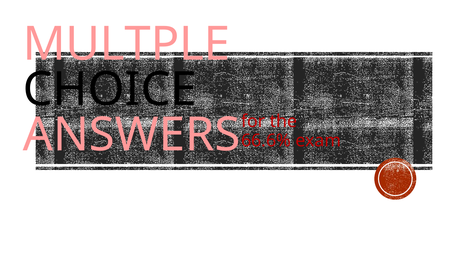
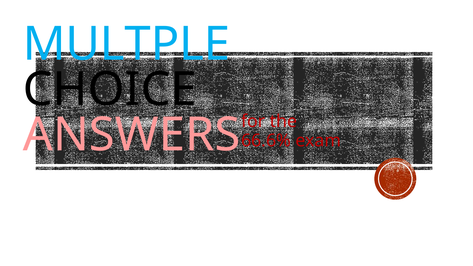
MULTPLE colour: pink -> light blue (127, 44)
